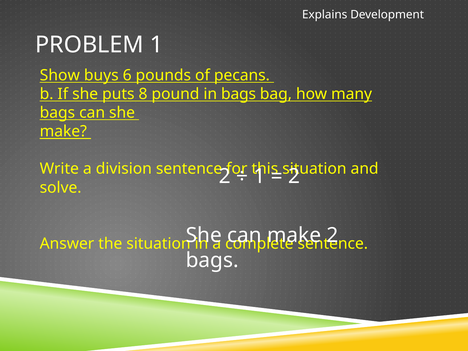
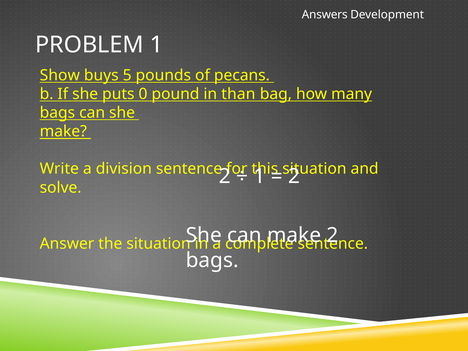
Explains: Explains -> Answers (325, 15)
6: 6 -> 5 (127, 75)
8: 8 -> 0 (143, 94)
in bags: bags -> than (238, 94)
